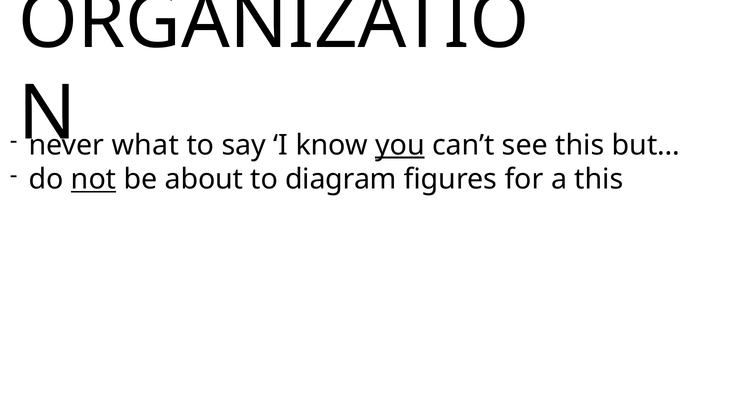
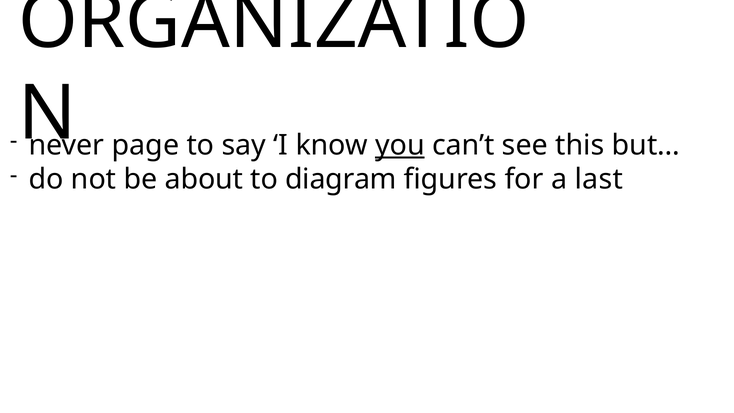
what: what -> page (145, 145)
not underline: present -> none (94, 179)
a this: this -> last (599, 179)
